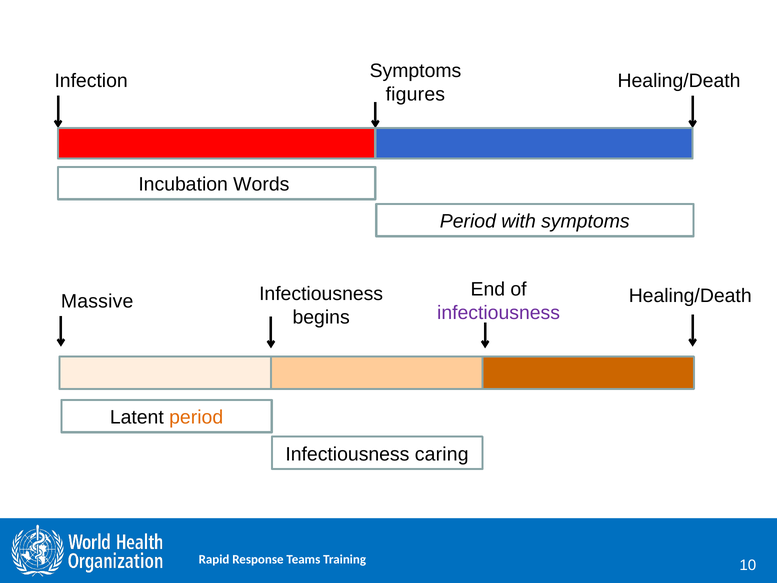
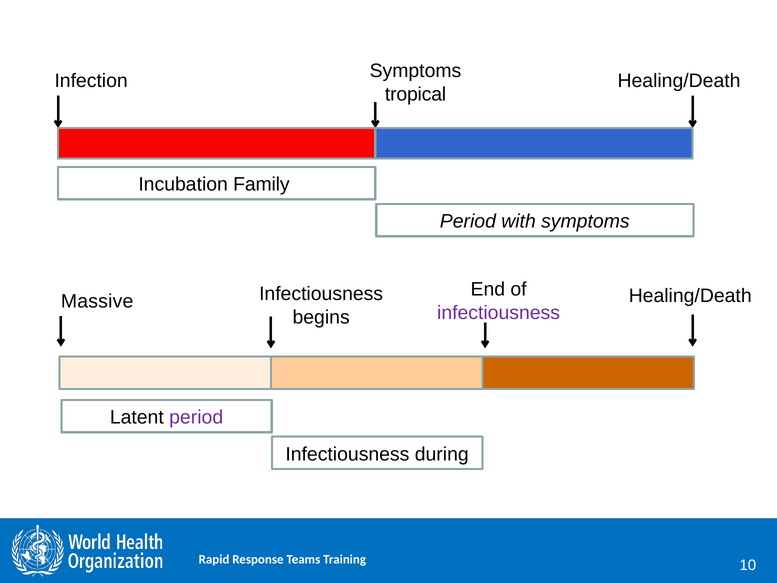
figures: figures -> tropical (416, 94)
Words: Words -> Family (261, 184)
period colour: orange -> purple (196, 417)
caring: caring -> during (442, 454)
